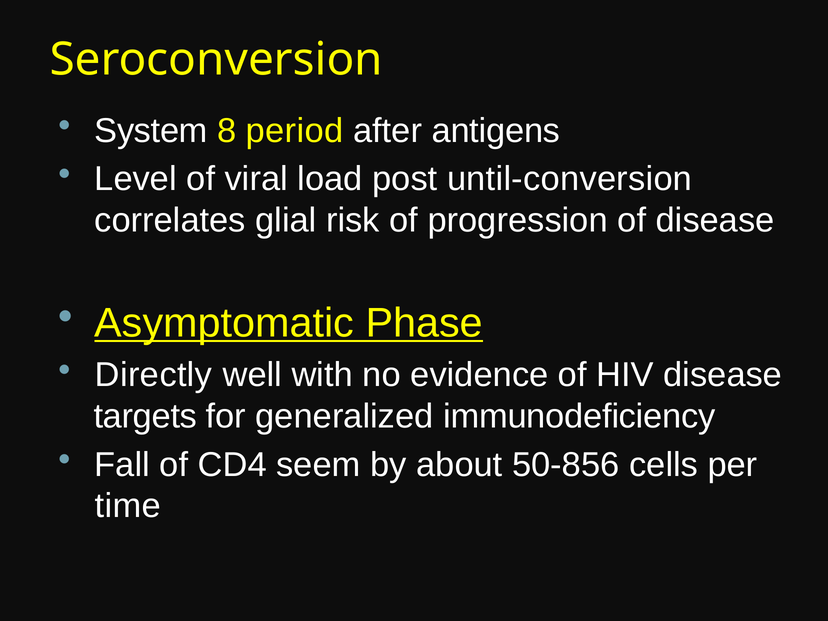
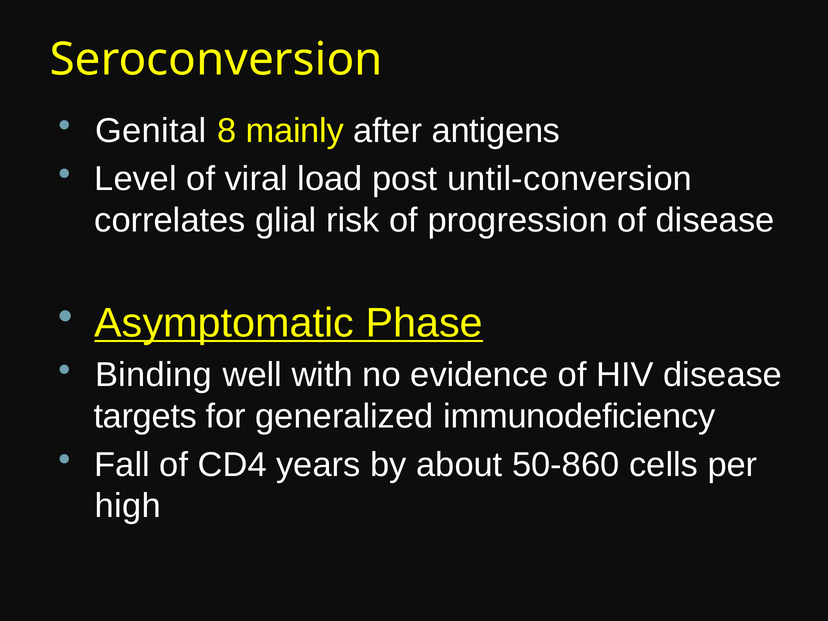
System: System -> Genital (151, 131)
period: period -> mainly (295, 131)
Directly: Directly -> Binding (154, 375)
seem: seem -> years (318, 465)
50-856: 50-856 -> 50-860 (566, 465)
time: time -> high (128, 506)
